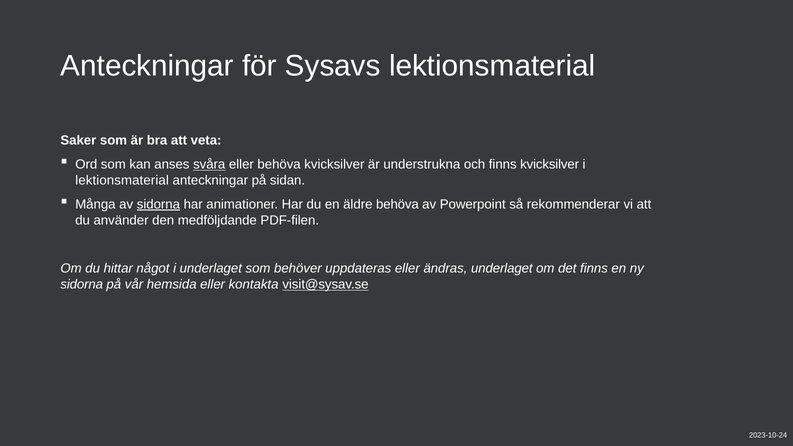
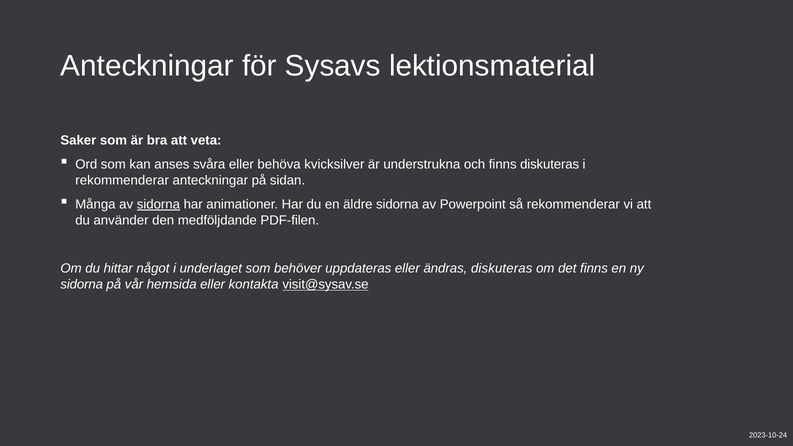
svåra underline: present -> none (209, 165)
finns kvicksilver: kvicksilver -> diskuteras (550, 165)
lektionsmaterial: lektionsmaterial -> rekommenderar (122, 180)
äldre behöva: behöva -> sidorna (397, 204)
ändras underlaget: underlaget -> diskuteras (502, 269)
